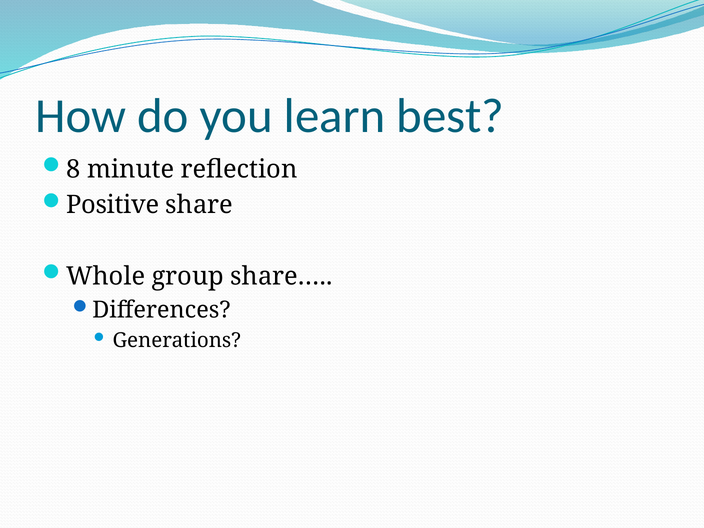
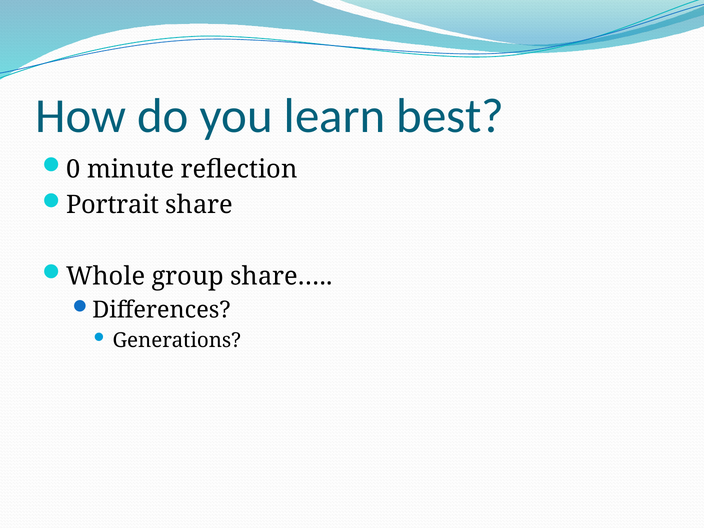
8: 8 -> 0 (73, 169)
Positive: Positive -> Portrait (113, 205)
